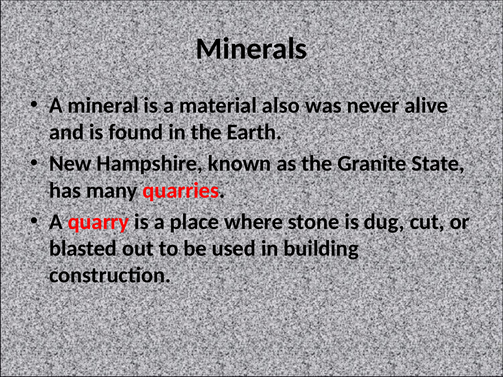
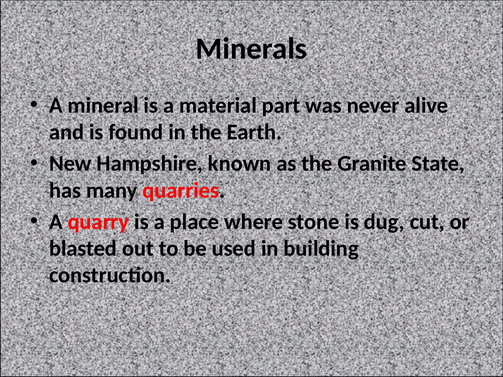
also: also -> part (281, 106)
